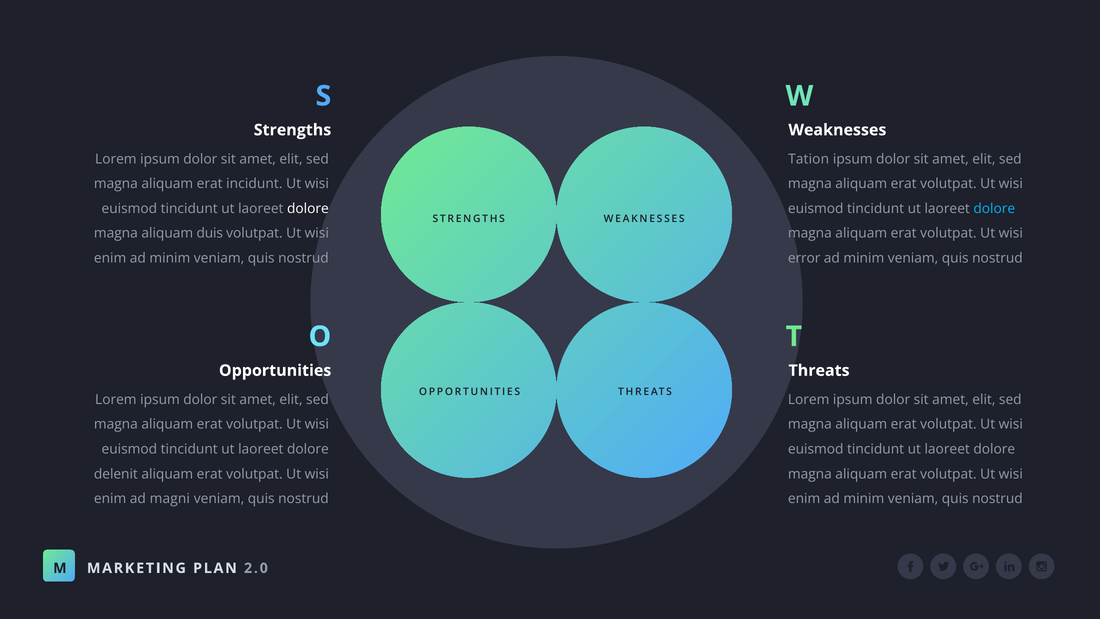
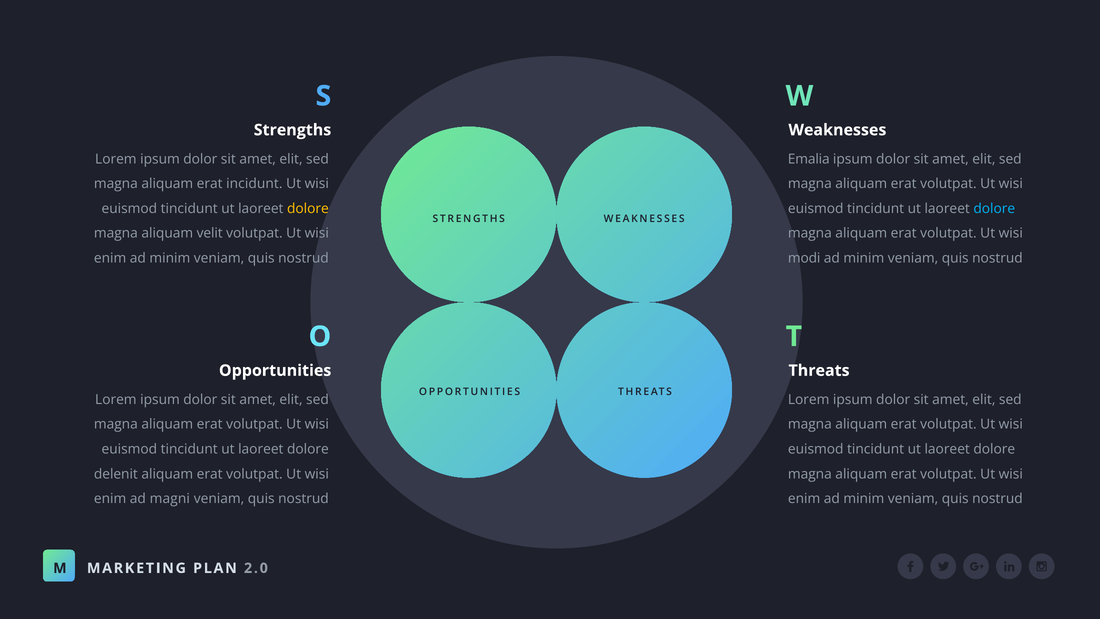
Tation: Tation -> Emalia (809, 159)
dolore colour: white -> yellow (308, 209)
duis: duis -> velit (210, 233)
error: error -> modi (804, 258)
